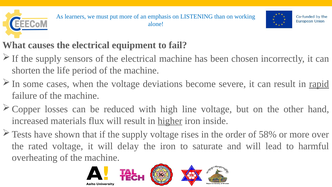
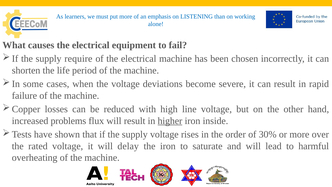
sensors: sensors -> require (78, 59)
rapid underline: present -> none (319, 84)
materials: materials -> problems (68, 121)
58%: 58% -> 30% (268, 134)
